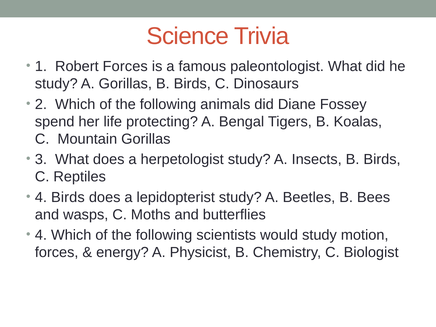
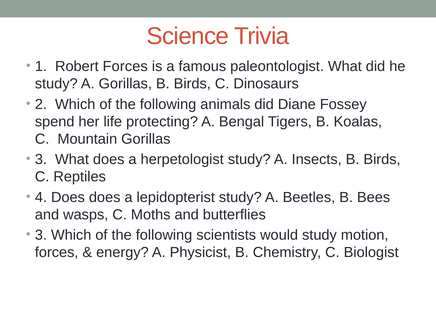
4 Birds: Birds -> Does (68, 197)
4: 4 -> 3 (41, 235)
